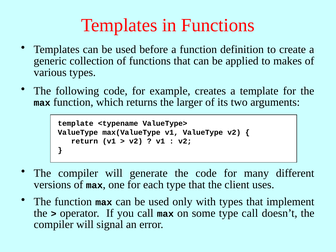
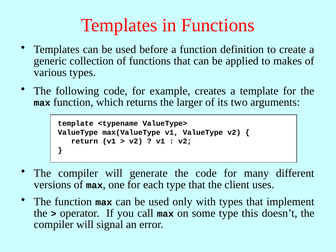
type call: call -> this (250, 213)
